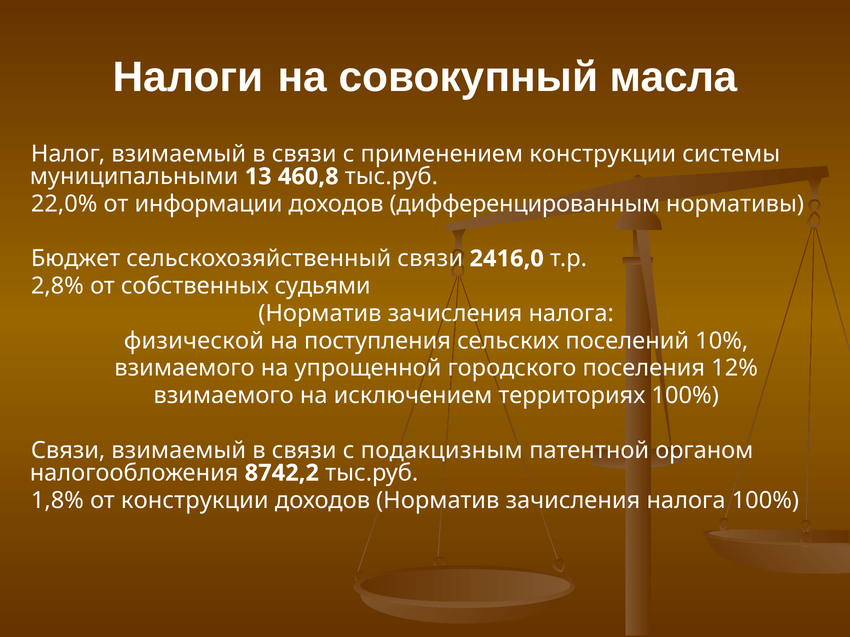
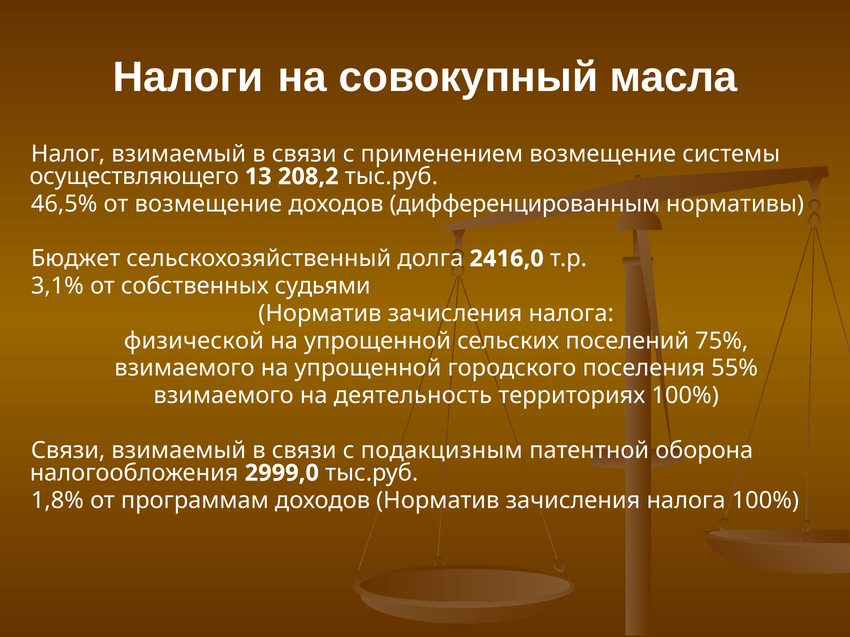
применением конструкции: конструкции -> возмещение (603, 154)
муниципальными: муниципальными -> осуществляющего (134, 177)
460,8: 460,8 -> 208,2 (308, 177)
22,0%: 22,0% -> 46,5% (64, 204)
от информации: информации -> возмещение (208, 204)
сельскохозяйственный связи: связи -> долга (430, 259)
2,8%: 2,8% -> 3,1% (57, 286)
поступления: поступления -> упрощенной (378, 341)
10%: 10% -> 75% (722, 341)
12%: 12% -> 55% (735, 368)
исключением: исключением -> деятельность (413, 396)
органом: органом -> оборона (704, 451)
8742,2: 8742,2 -> 2999,0 (282, 473)
от конструкции: конструкции -> программам (195, 501)
